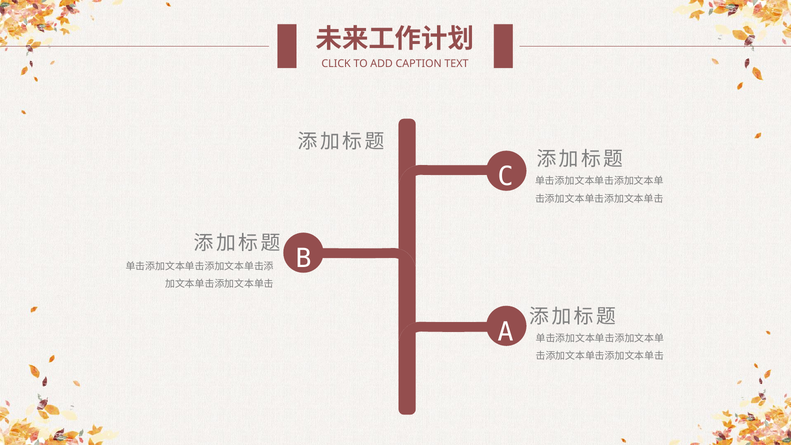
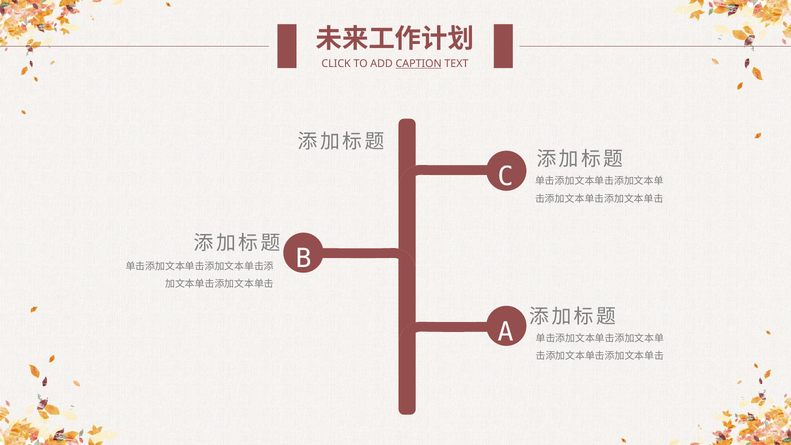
CAPTION underline: none -> present (419, 64)
